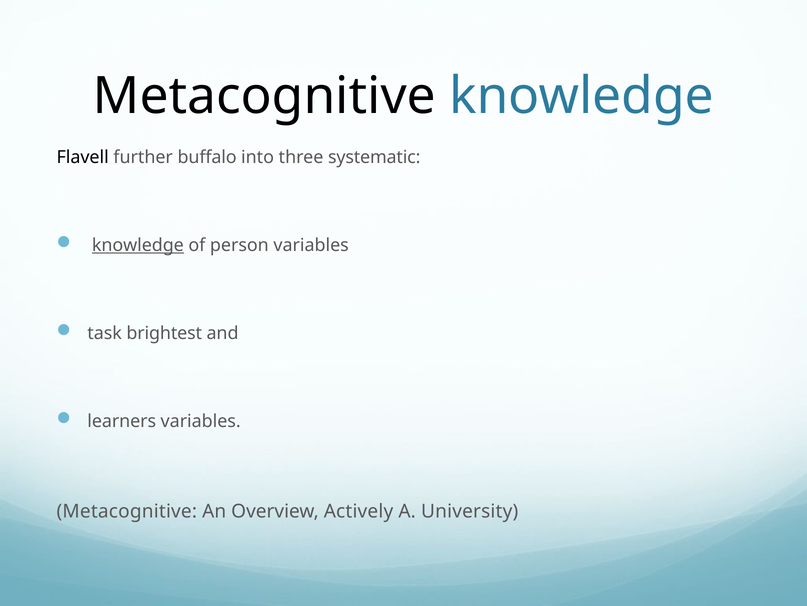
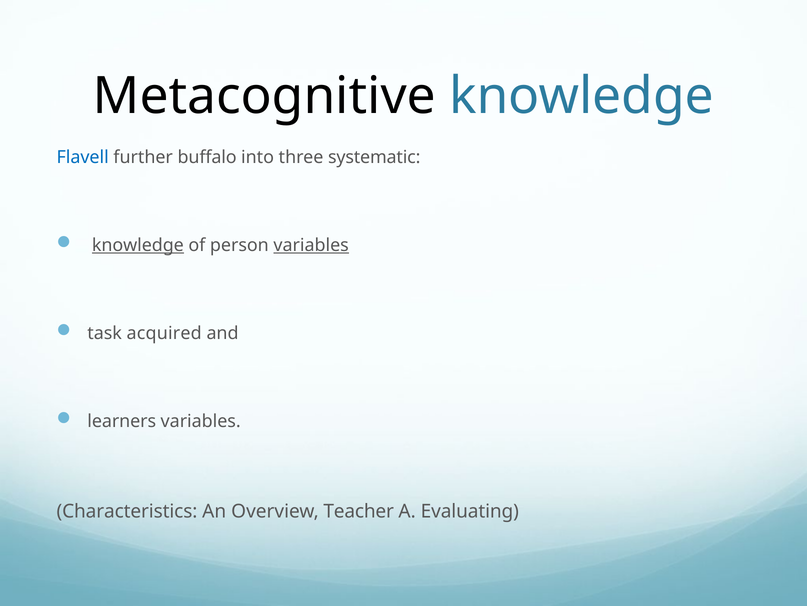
Flavell colour: black -> blue (83, 157)
variables underline: none -> present (311, 245)
brightest: brightest -> acquired (164, 333)
Metacognitive: Metacognitive -> Characteristics (127, 511)
Actively: Actively -> Teacher (359, 511)
University: University -> Evaluating (470, 511)
